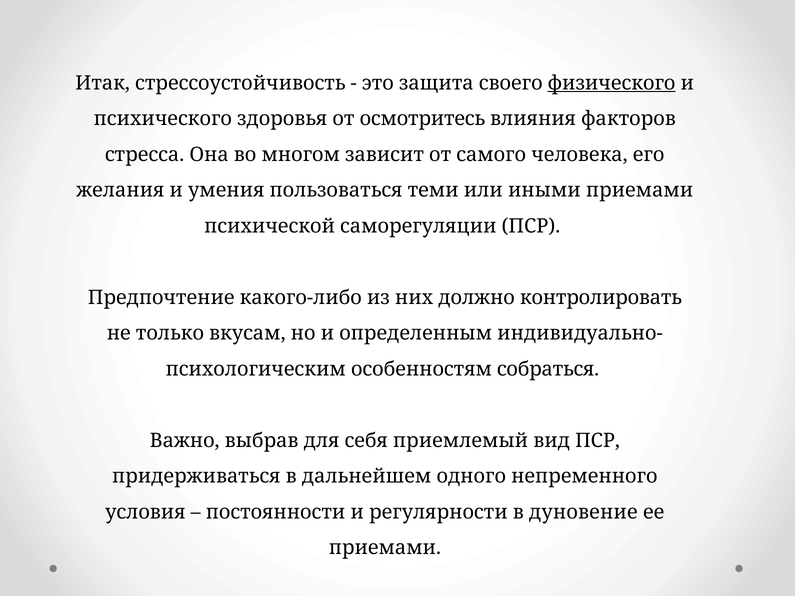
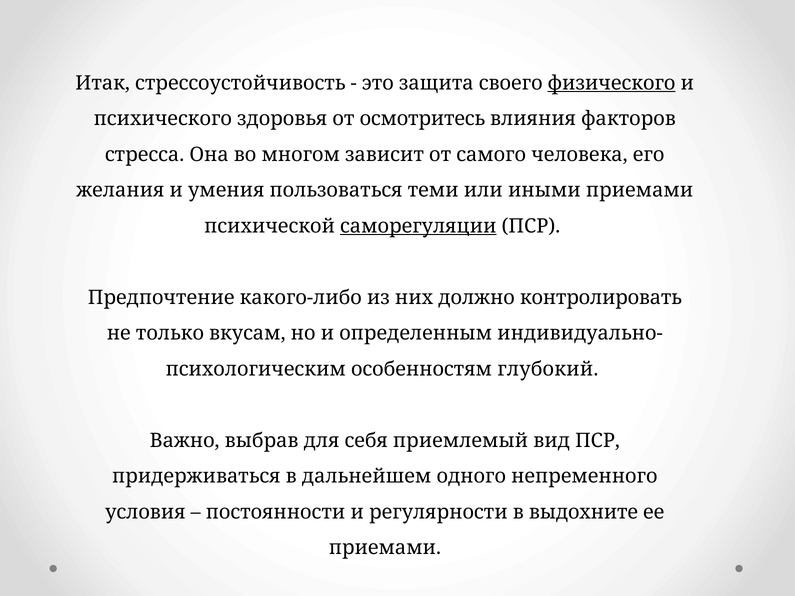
саморегуляции underline: none -> present (418, 226)
собраться: собраться -> глубокий (548, 369)
дуновение: дуновение -> выдохните (584, 512)
